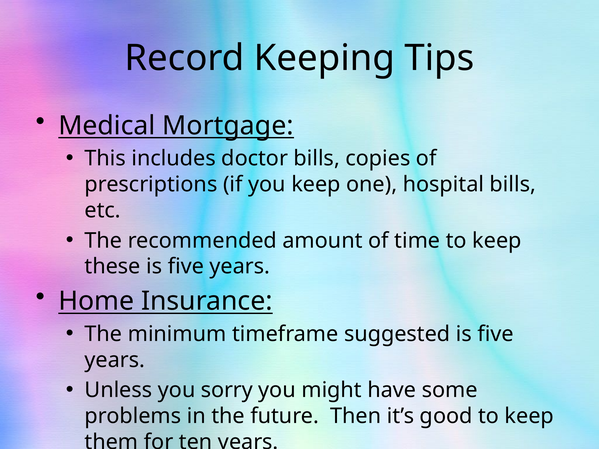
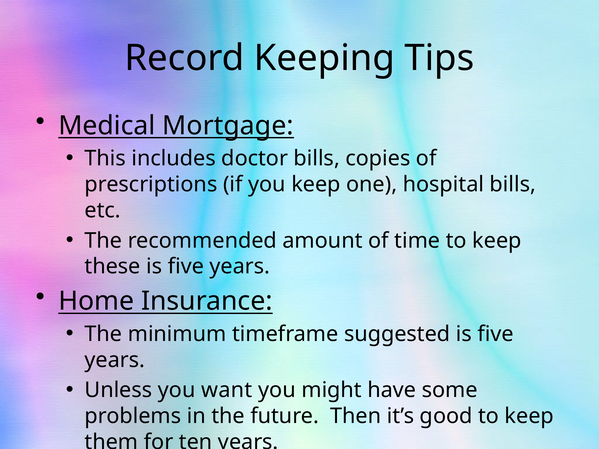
sorry: sorry -> want (227, 390)
